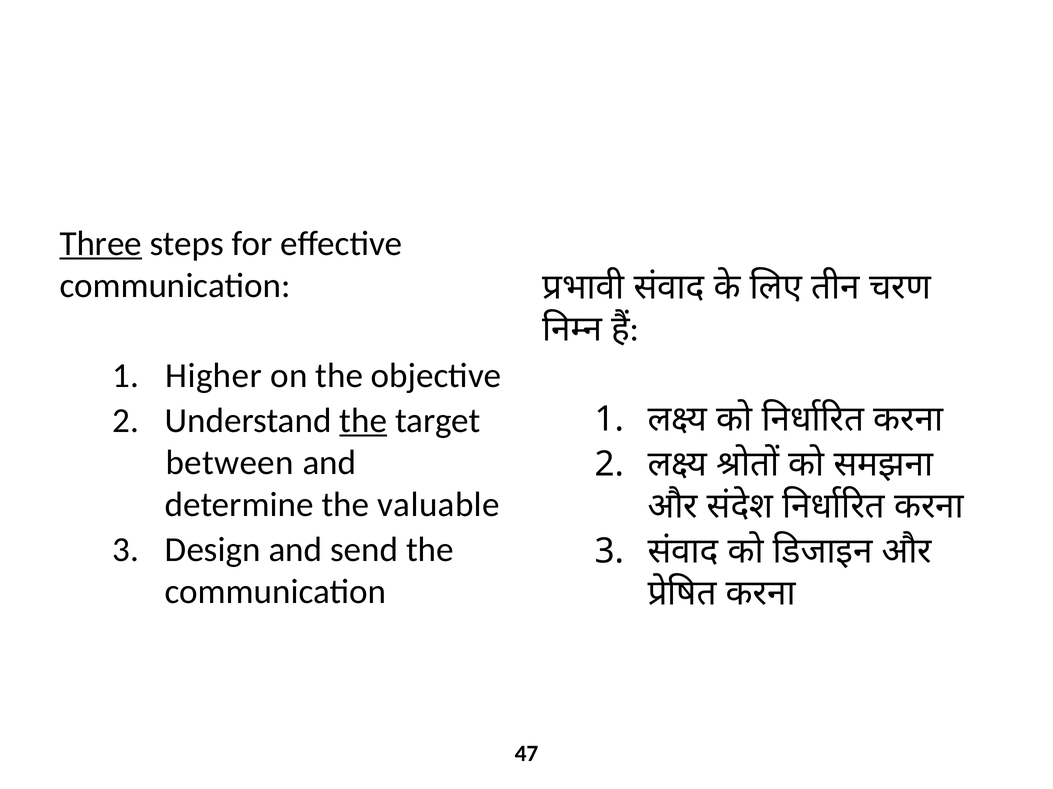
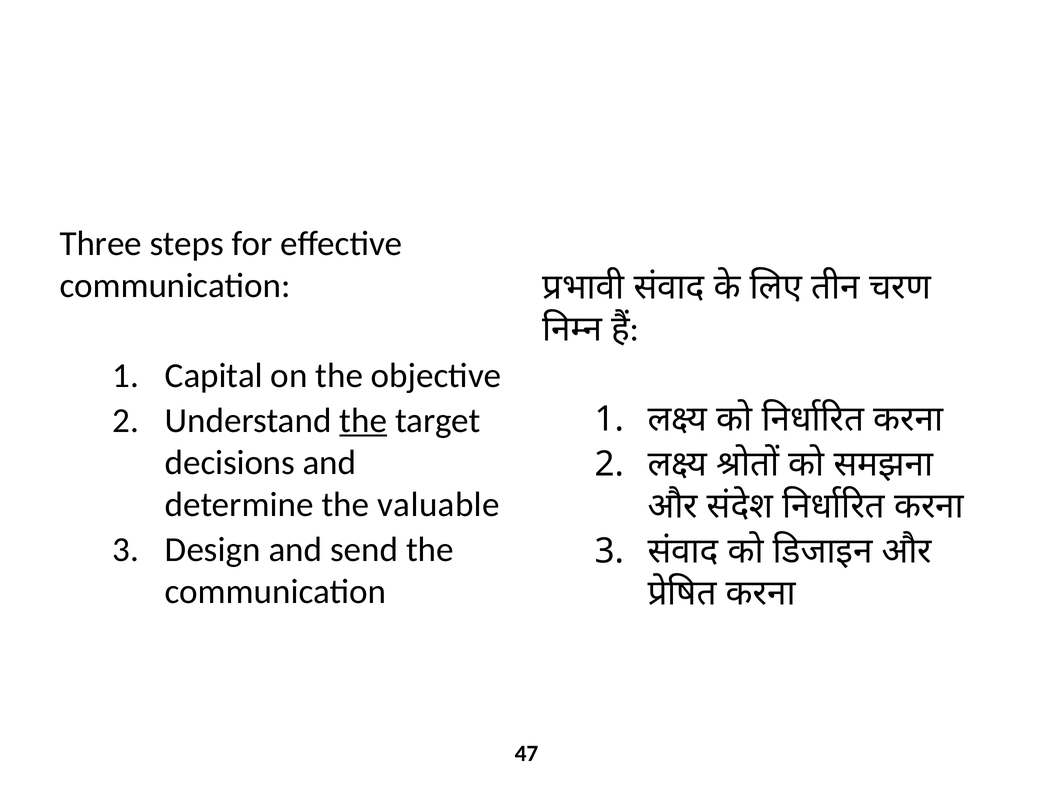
Three underline: present -> none (101, 244)
Higher: Higher -> Capital (214, 376)
between: between -> decisions (230, 463)
